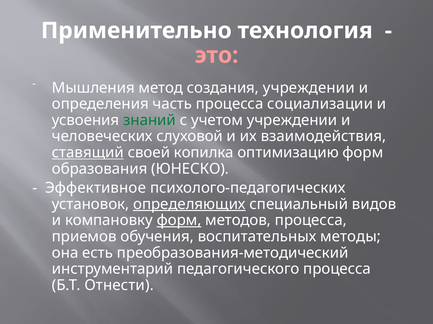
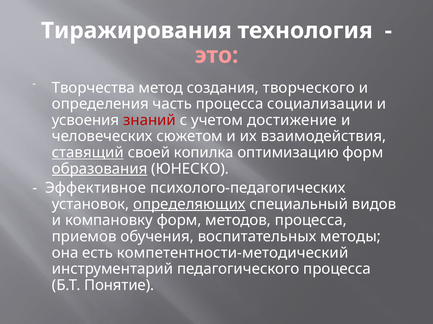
Применительно: Применительно -> Тиражирования (136, 31)
Мышления: Мышления -> Творчества (93, 88)
создания учреждении: учреждении -> творческого (309, 88)
знаний colour: green -> red (150, 120)
учетом учреждении: учреждении -> достижение (292, 120)
слуховой: слуховой -> сюжетом (190, 137)
образования underline: none -> present (100, 169)
форм underline: present -> none (179, 221)
преобразования-методический: преобразования-методический -> компетентности-методический (233, 253)
Отнести: Отнести -> Понятие (119, 286)
